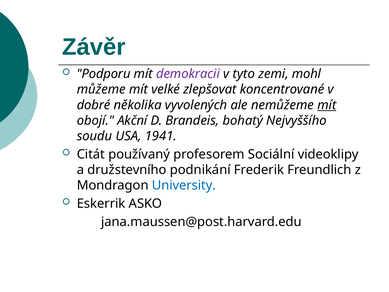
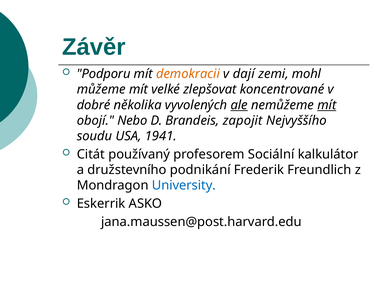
demokracii colour: purple -> orange (188, 74)
tyto: tyto -> dají (244, 74)
ale underline: none -> present (239, 105)
Akční: Akční -> Nebo (132, 120)
bohatý: bohatý -> zapojit (243, 120)
videoklipy: videoklipy -> kalkulátor (328, 154)
